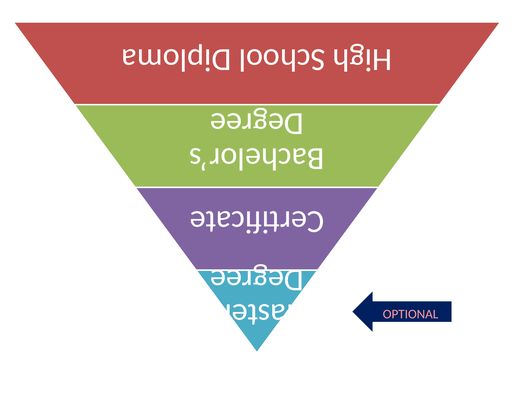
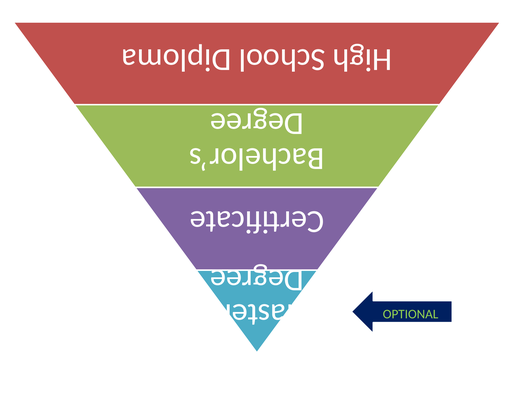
OPTIONAL colour: pink -> light green (411, 314)
